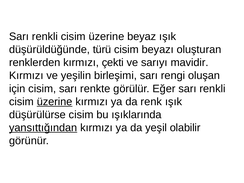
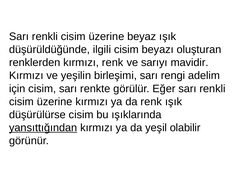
türü: türü -> ilgili (102, 50)
kırmızı çekti: çekti -> renk (113, 63)
oluşan: oluşan -> adelim (204, 76)
üzerine underline: present -> none (55, 102)
